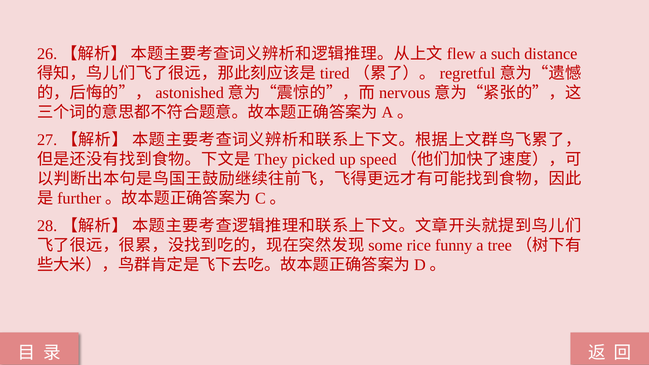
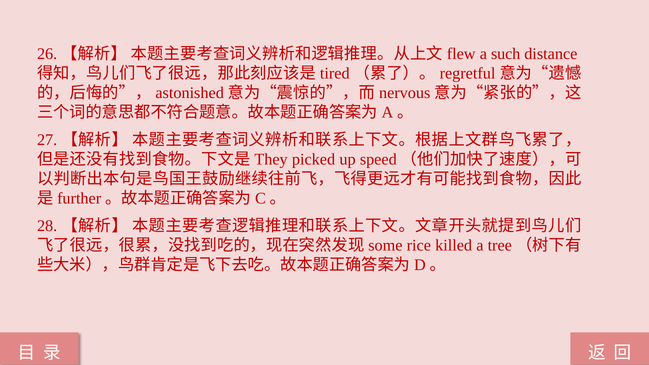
funny: funny -> killed (454, 245)
